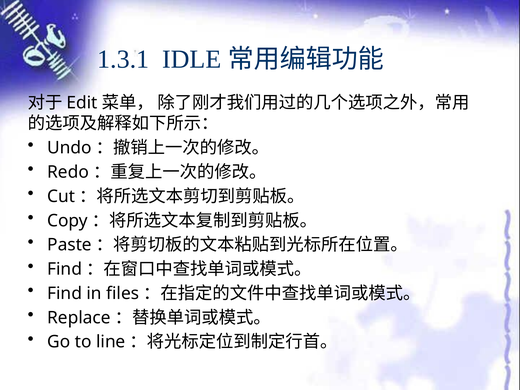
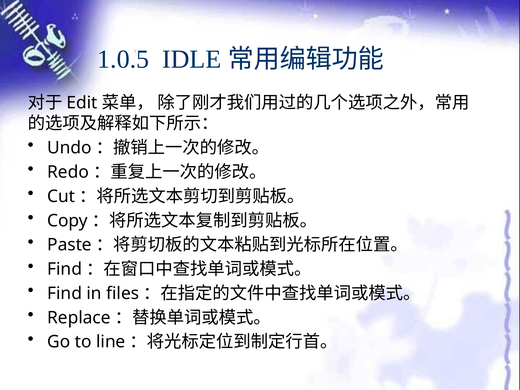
1.3.1: 1.3.1 -> 1.0.5 (123, 59)
